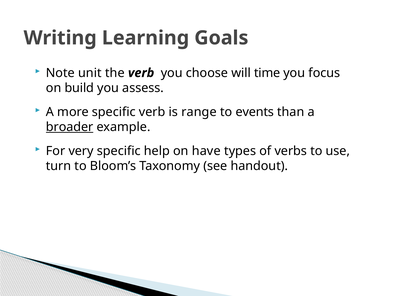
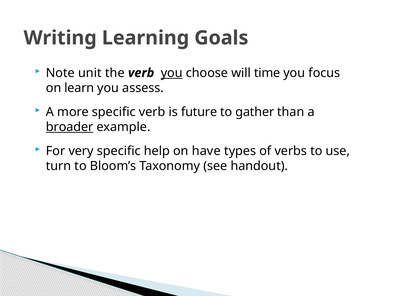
you underline: none -> present (172, 73)
build: build -> learn (79, 88)
range: range -> future (199, 112)
events: events -> gather (255, 112)
